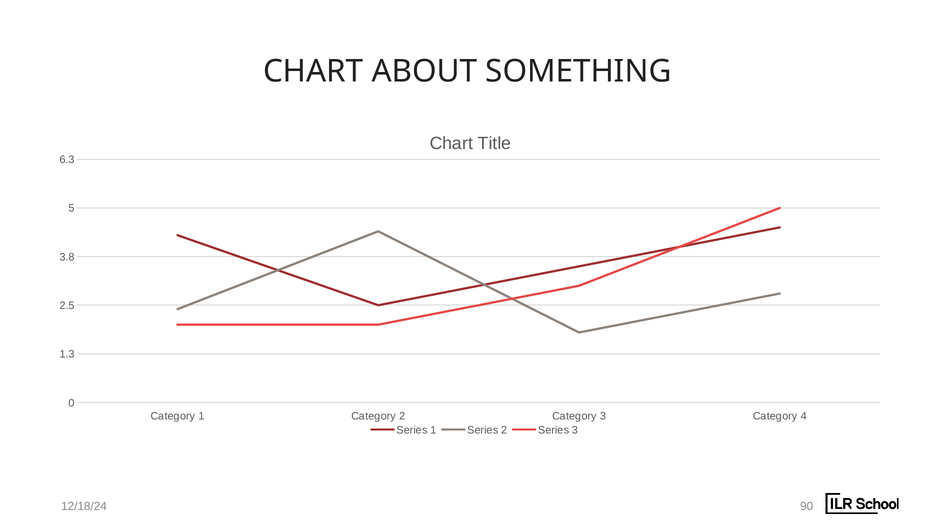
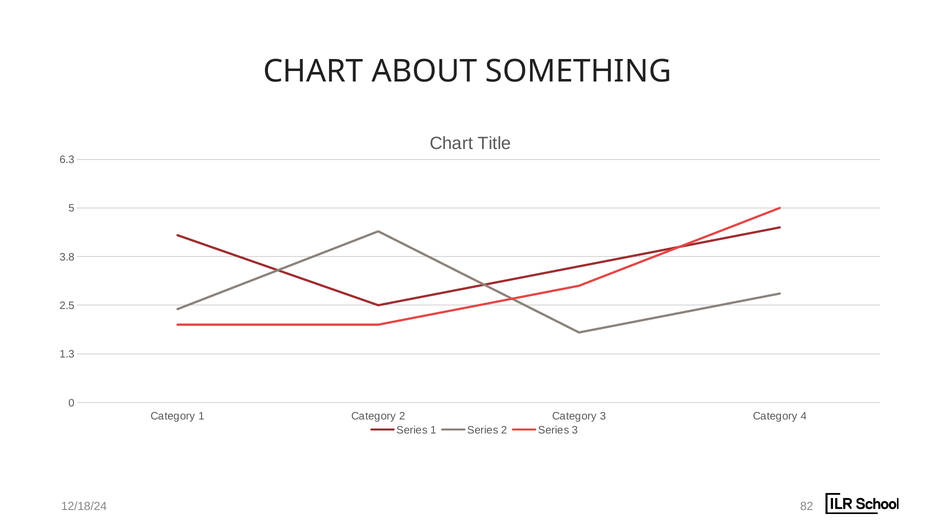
90: 90 -> 82 (807, 507)
